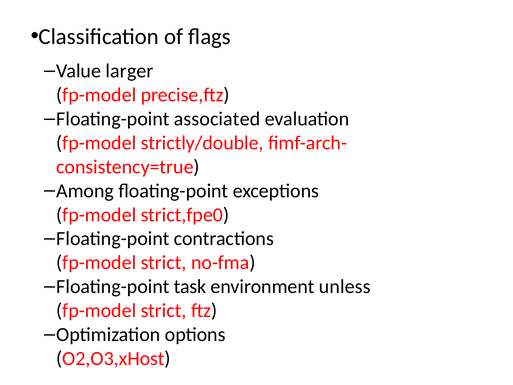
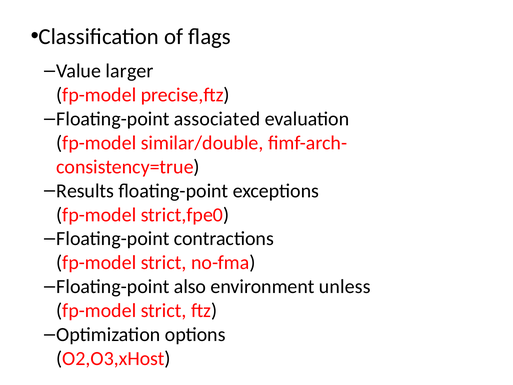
strictly/double: strictly/double -> similar/double (202, 143)
Among: Among -> Results (85, 191)
task: task -> also (190, 286)
